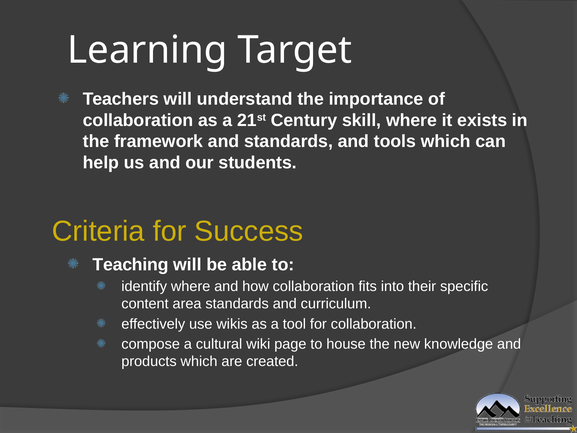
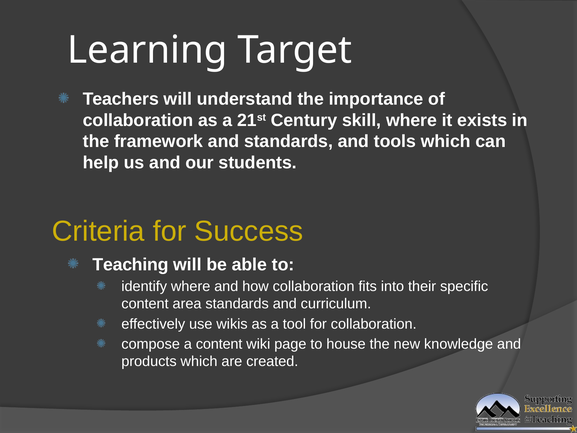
a cultural: cultural -> content (219, 344)
